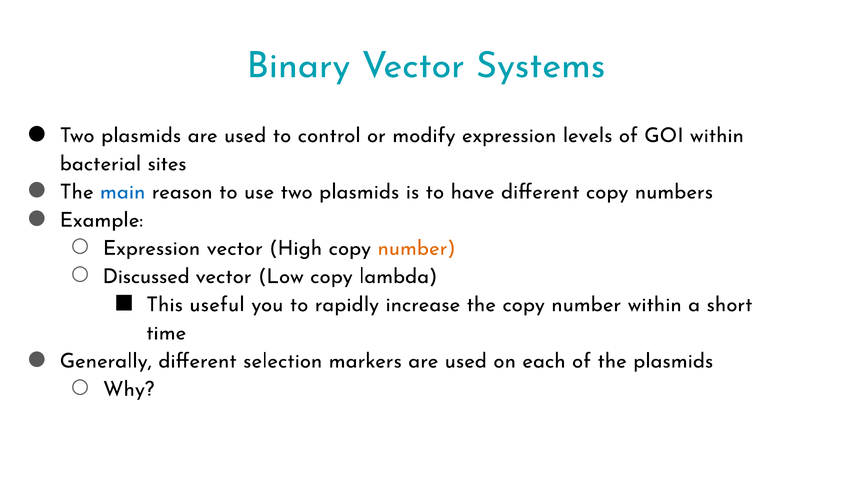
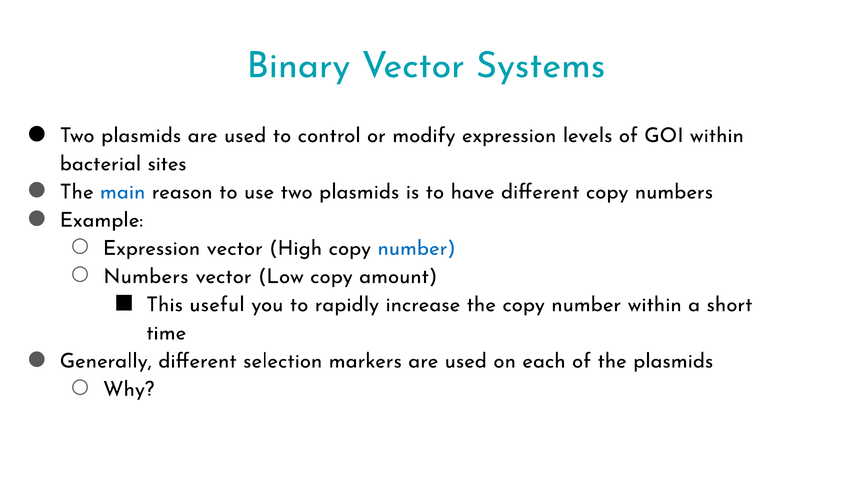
number colour: orange -> blue (417, 248)
Discussed: Discussed -> Numbers (146, 276)
lambda: lambda -> amount (398, 276)
